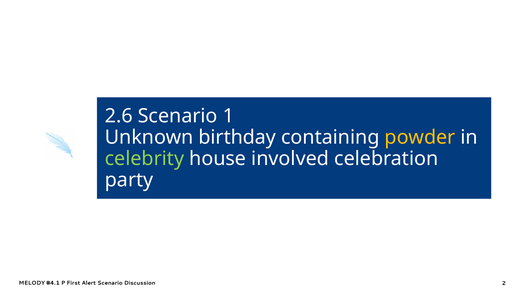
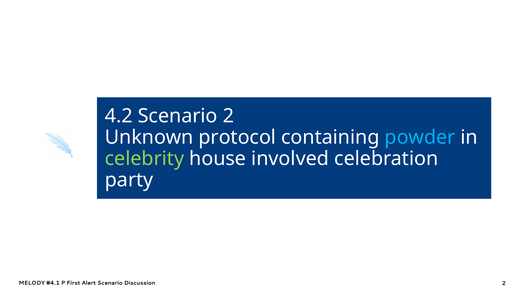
2.6: 2.6 -> 4.2 (119, 116)
Scenario 1: 1 -> 2 (228, 116)
birthday: birthday -> protocol (237, 137)
powder colour: yellow -> light blue (420, 137)
